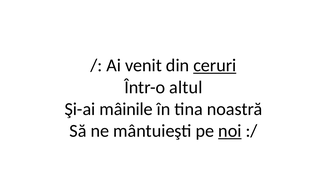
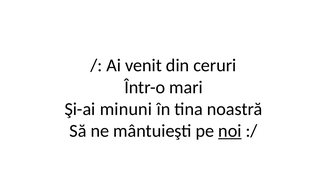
ceruri underline: present -> none (215, 65)
altul: altul -> mari (186, 87)
mâinile: mâinile -> minuni (126, 109)
